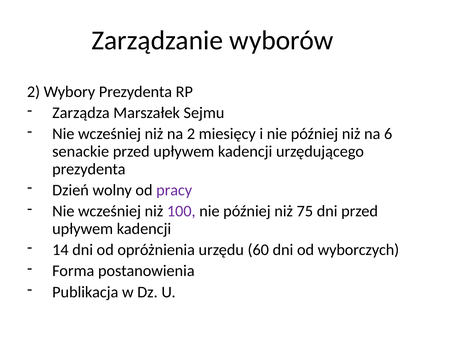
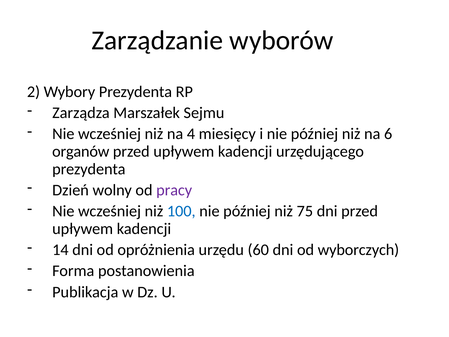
na 2: 2 -> 4 (191, 134)
senackie: senackie -> organów (81, 151)
100 colour: purple -> blue (181, 211)
